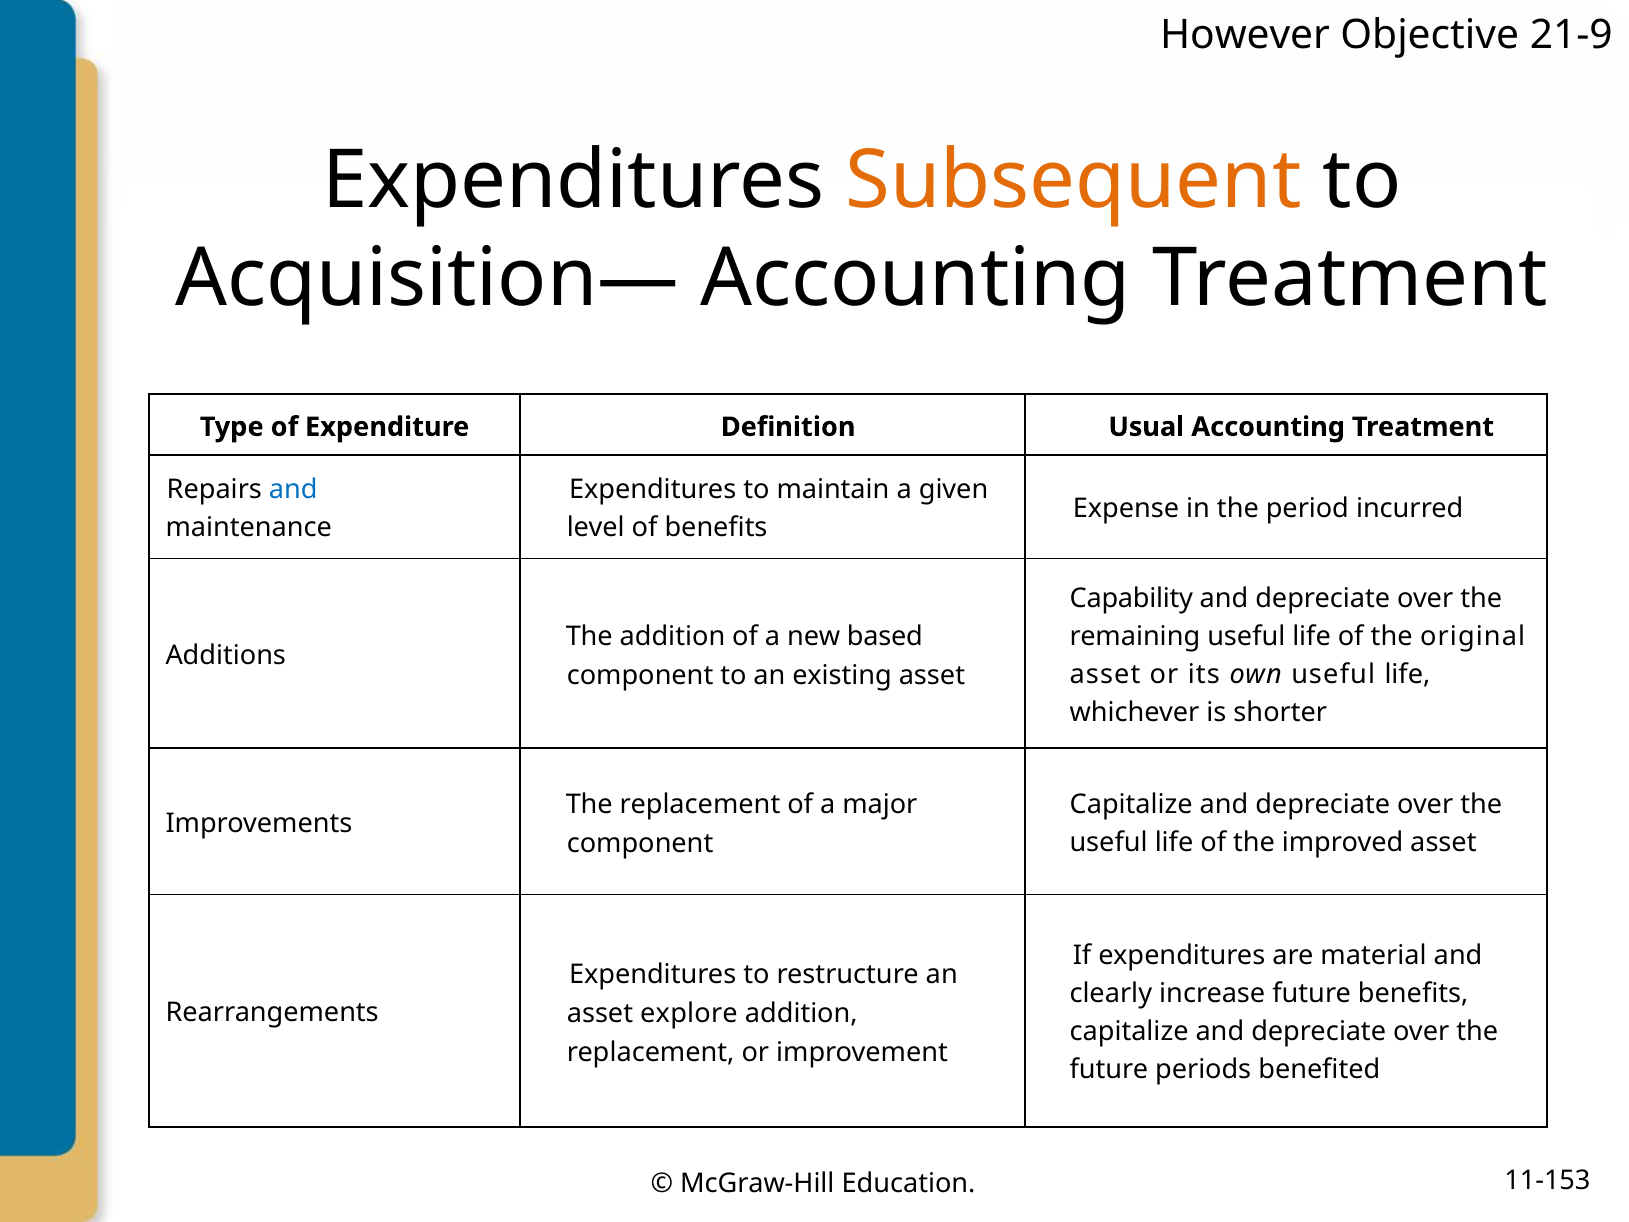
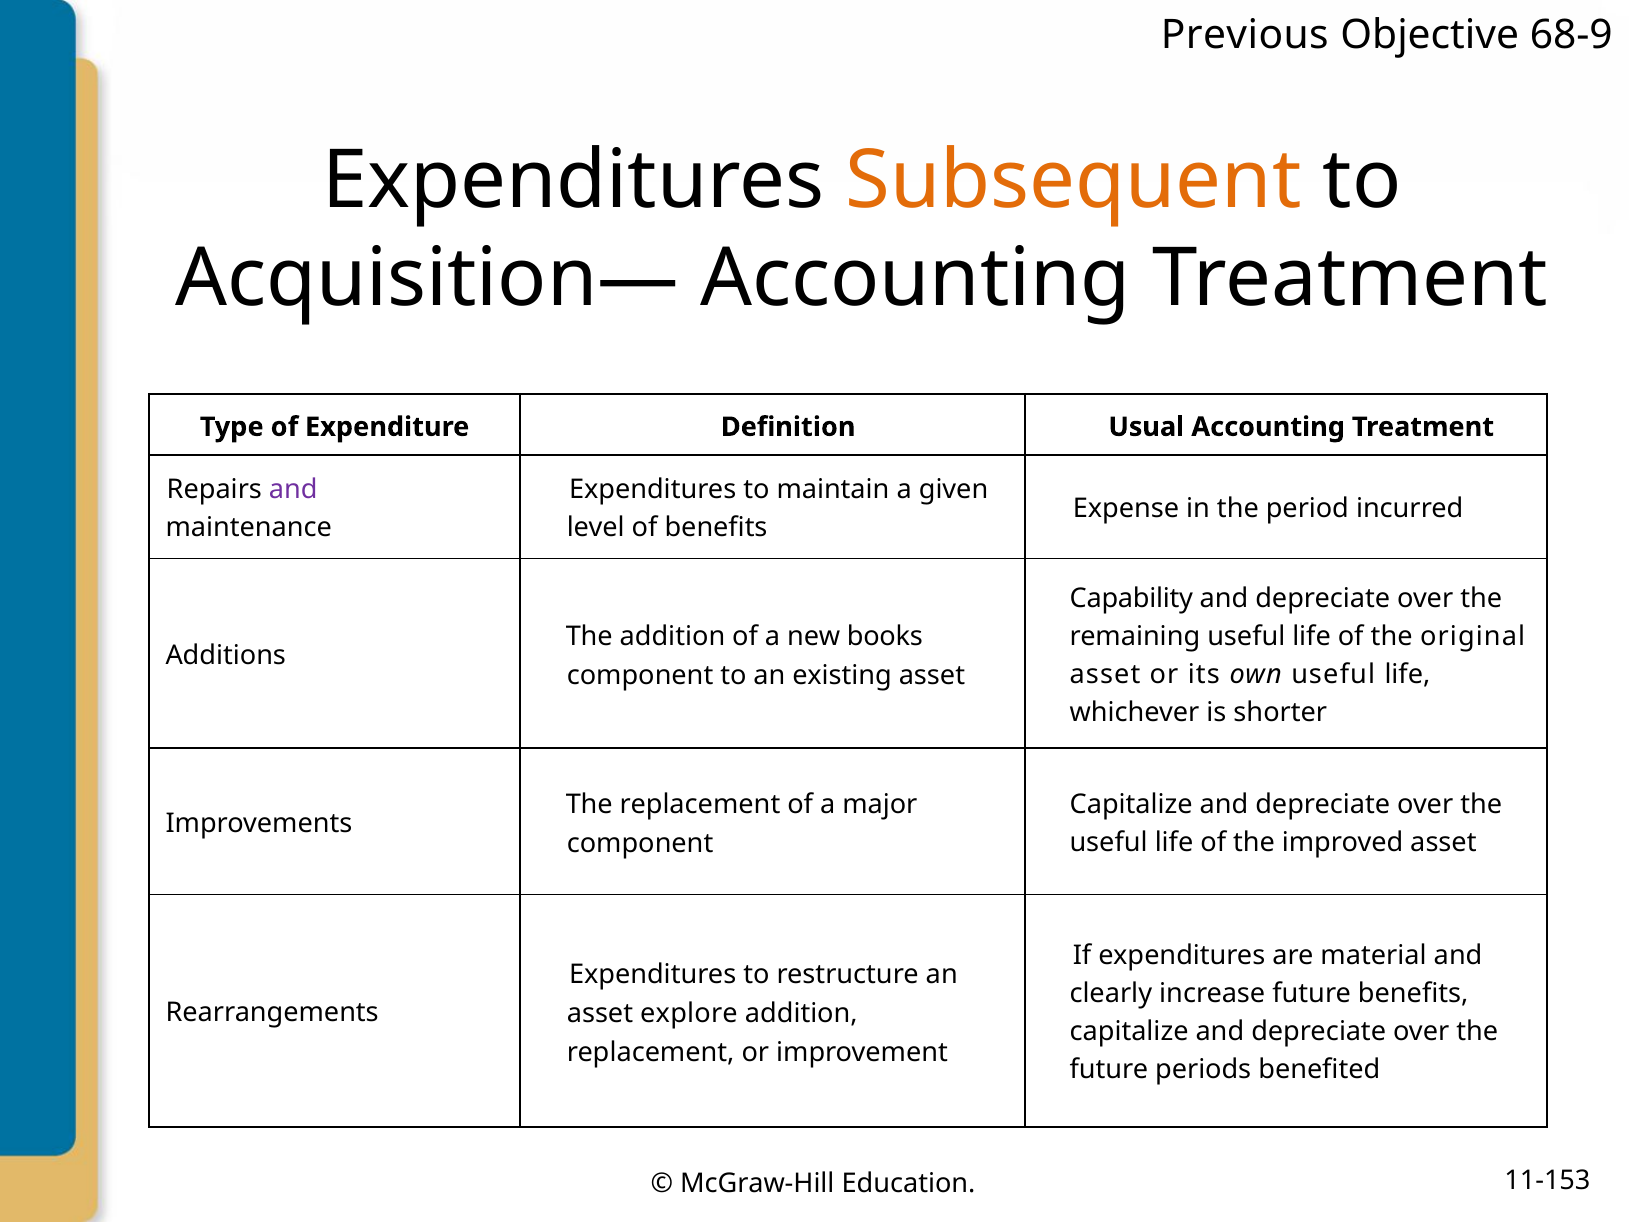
However: However -> Previous (1245, 35)
21-9: 21-9 -> 68-9 (1571, 35)
and colour: blue -> purple (293, 490)
based: based -> books (885, 636)
